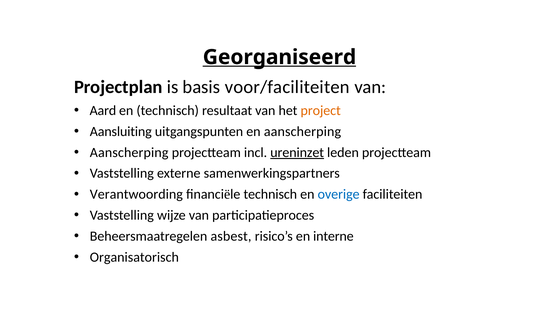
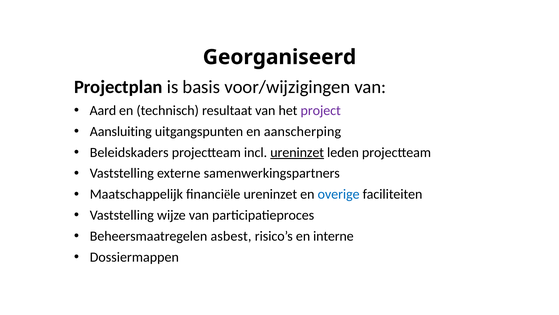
Georganiseerd underline: present -> none (279, 57)
voor/faciliteiten: voor/faciliteiten -> voor/wijzigingen (287, 87)
project colour: orange -> purple (321, 110)
Aanscherping: Aanscherping -> Beleidskaders (129, 152)
Verantwoording: Verantwoording -> Maatschappelijk (136, 194)
financiële technisch: technisch -> ureninzet (270, 194)
Organisatorisch: Organisatorisch -> Dossiermappen (134, 257)
